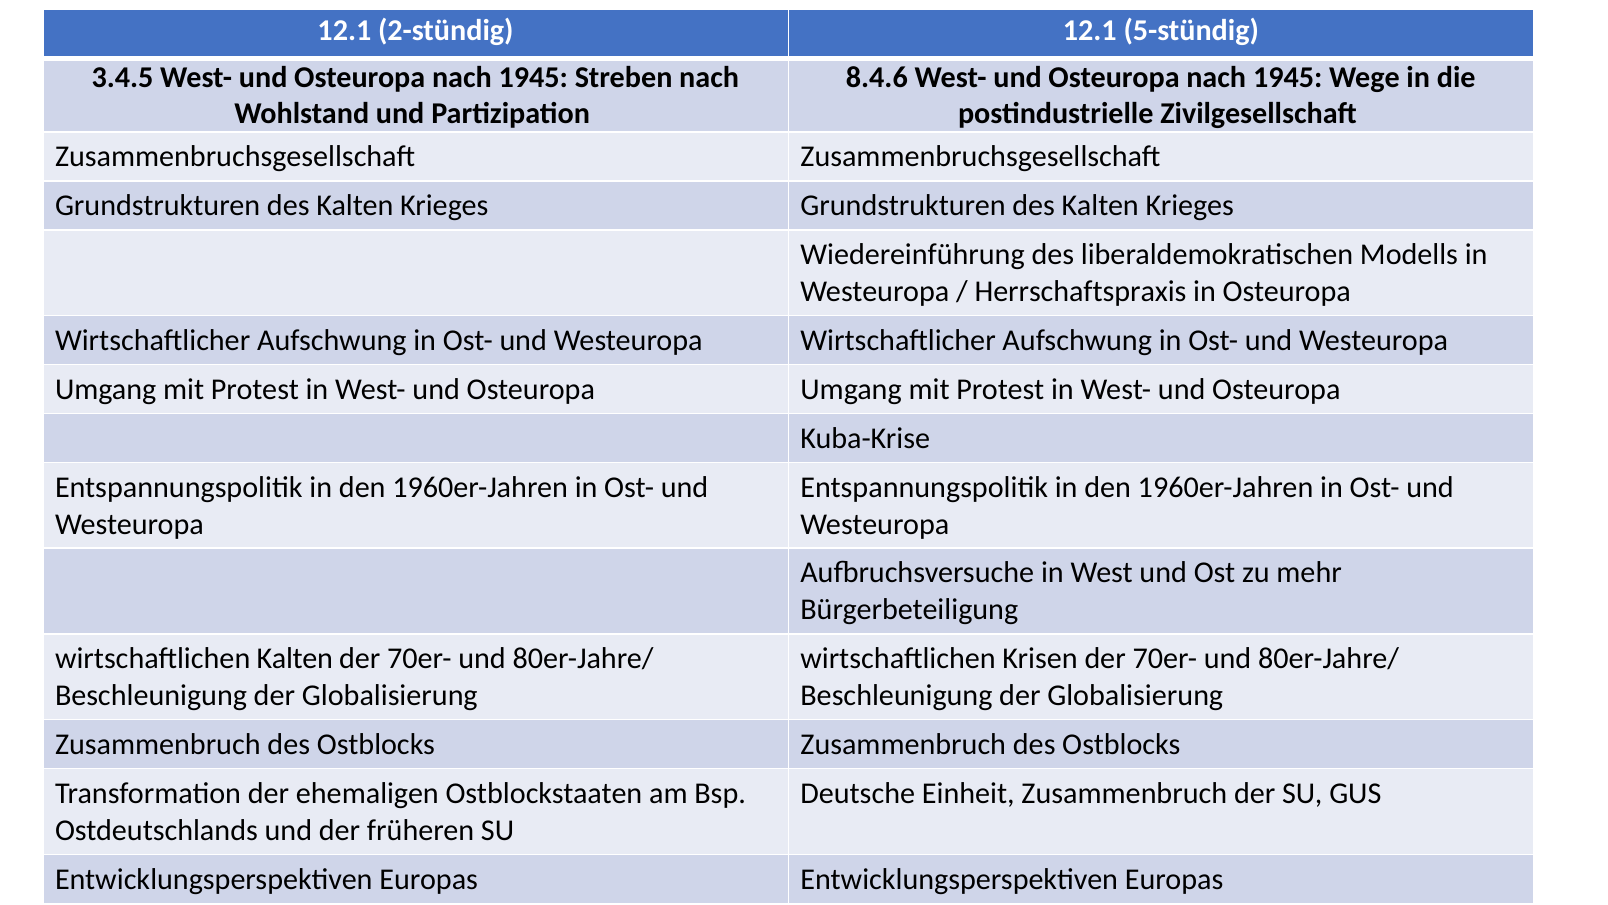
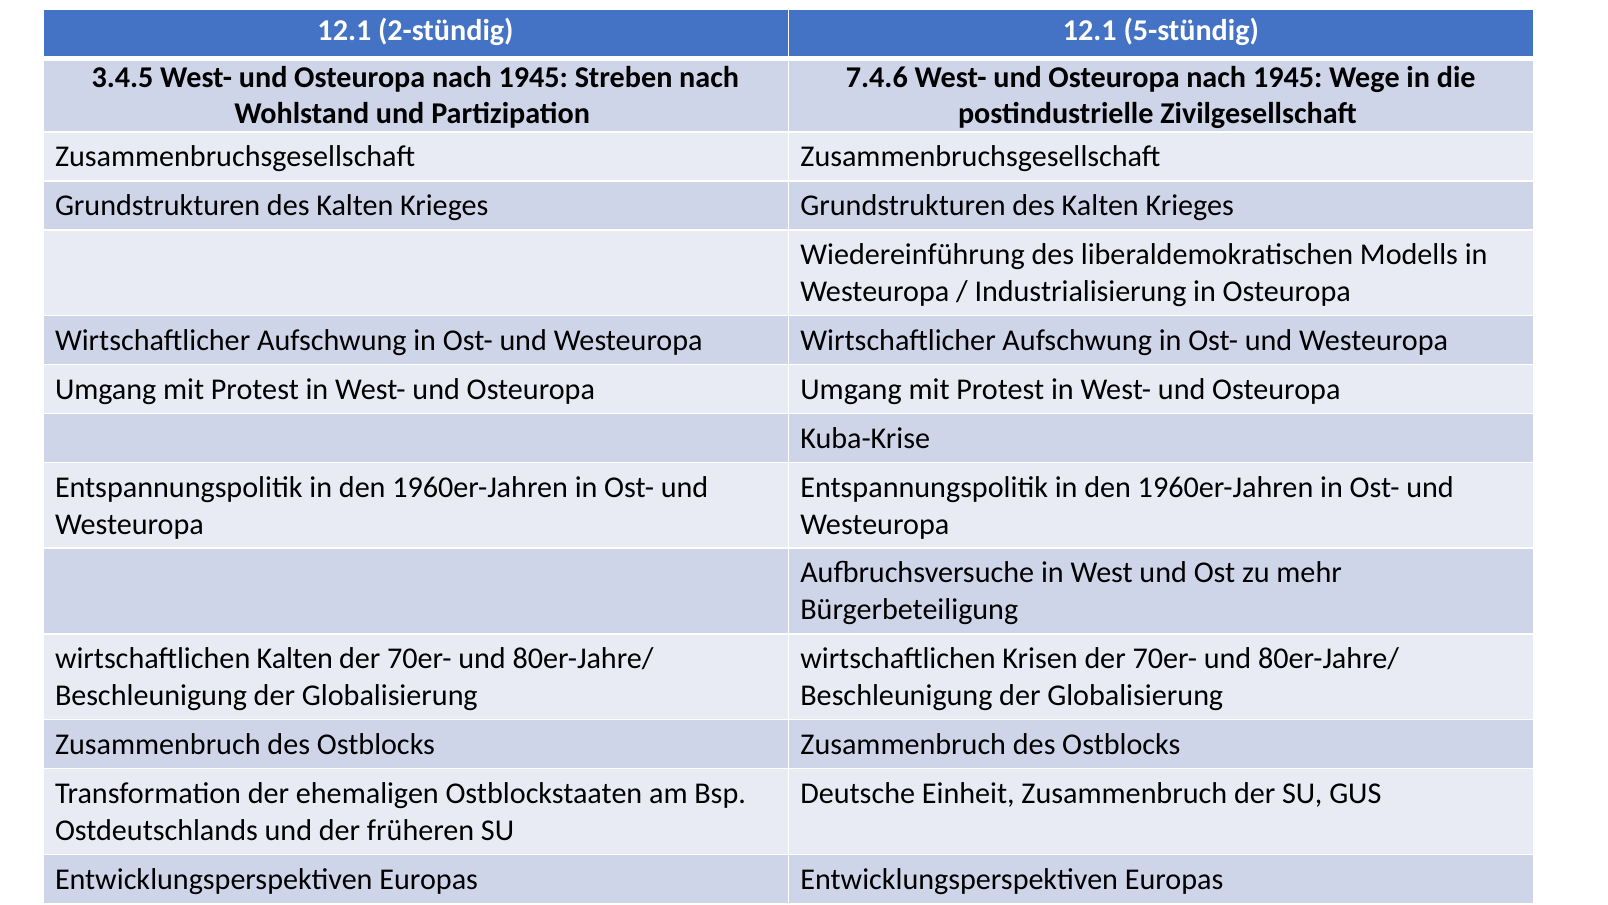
8.4.6: 8.4.6 -> 7.4.6 (877, 77)
Herrschaftspraxis: Herrschaftspraxis -> Industrialisierung (1080, 291)
